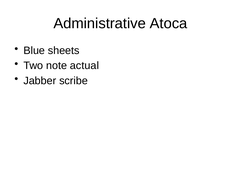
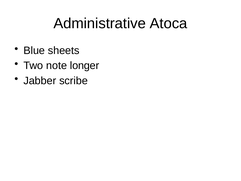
actual: actual -> longer (85, 66)
